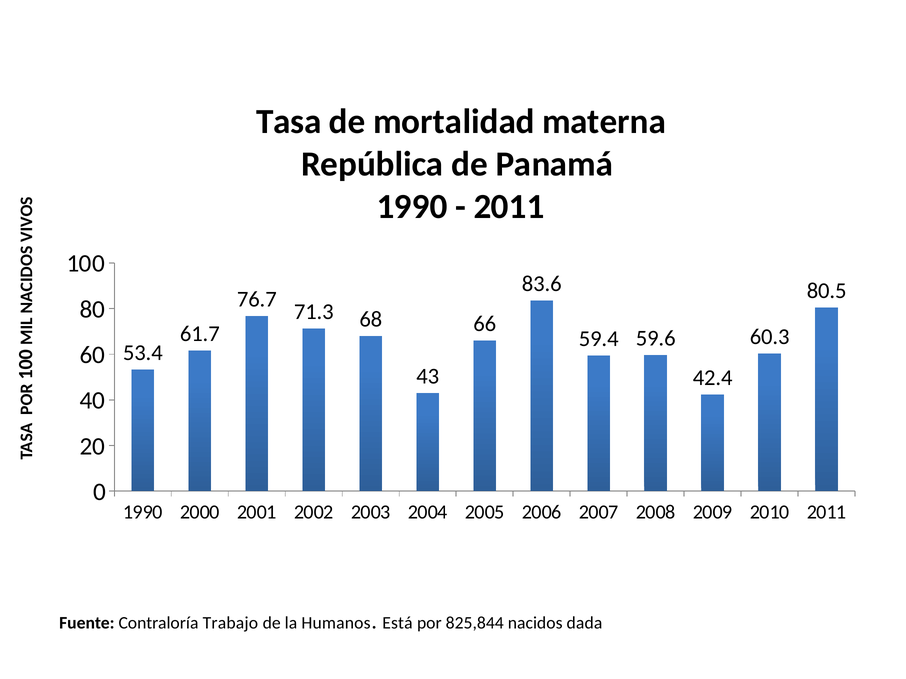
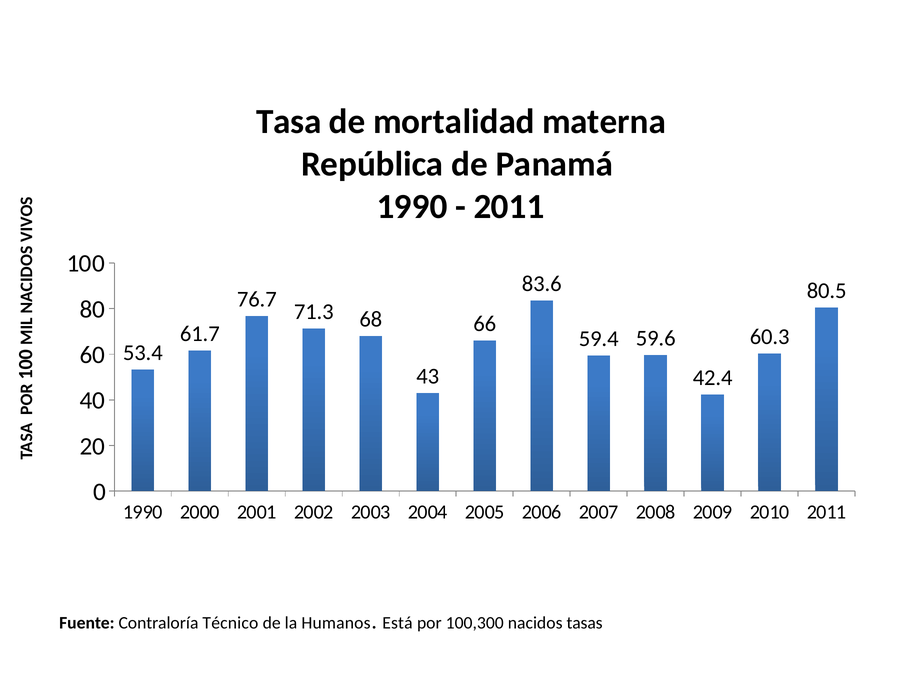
Trabajo: Trabajo -> Técnico (230, 623)
825,844: 825,844 -> 100,300 (475, 623)
dada: dada -> tasas (585, 623)
